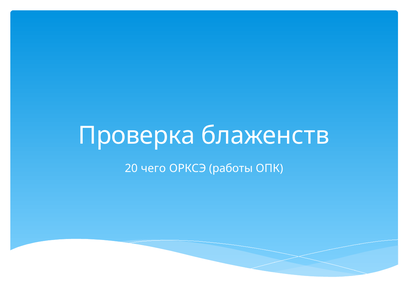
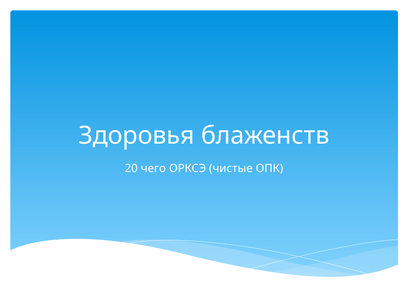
Проверка: Проверка -> Здоровья (136, 136)
работы: работы -> чистые (231, 168)
